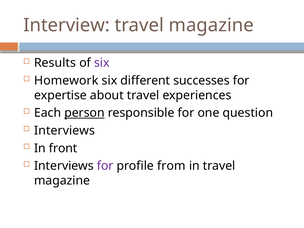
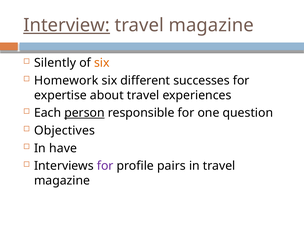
Interview underline: none -> present (67, 25)
Results: Results -> Silently (55, 63)
six colour: purple -> orange (102, 63)
Interviews: Interviews -> Objectives (65, 131)
front: front -> have (63, 148)
from: from -> pairs (171, 166)
